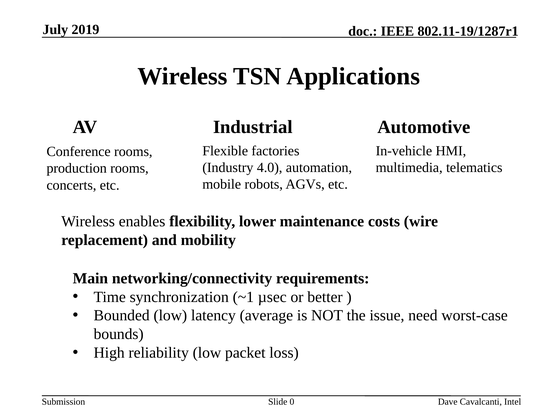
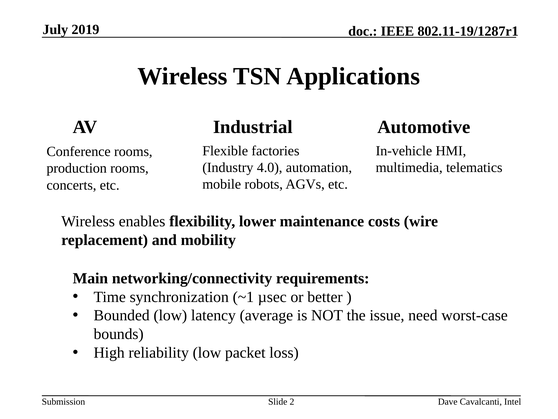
0: 0 -> 2 (292, 401)
